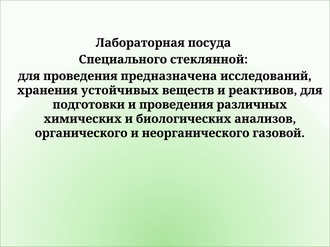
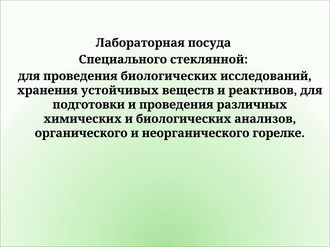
проведения предназначена: предназначена -> биологических (169, 76)
газовой: газовой -> горелке (279, 133)
